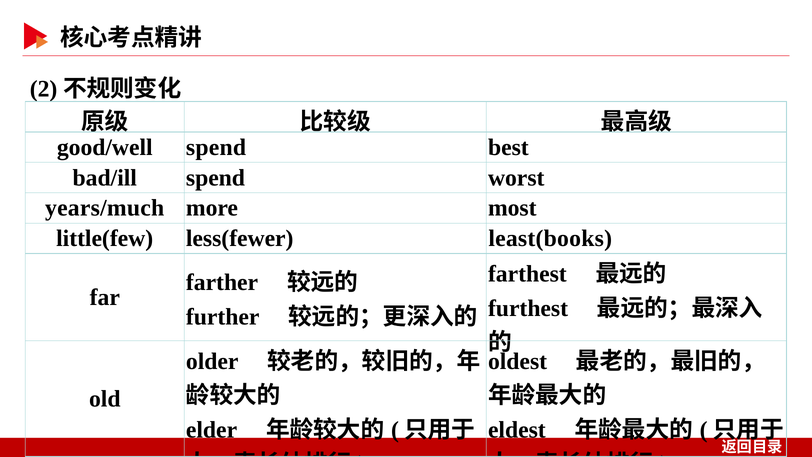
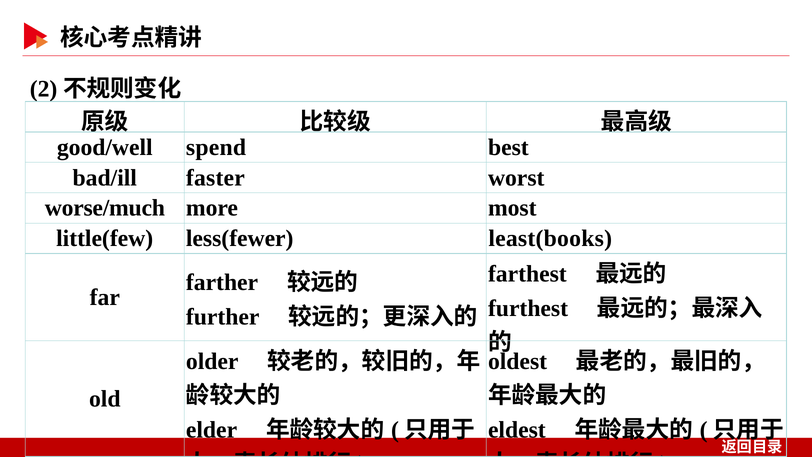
bad/ill spend: spend -> faster (215, 178)
years/much: years/much -> worse/much (105, 208)
